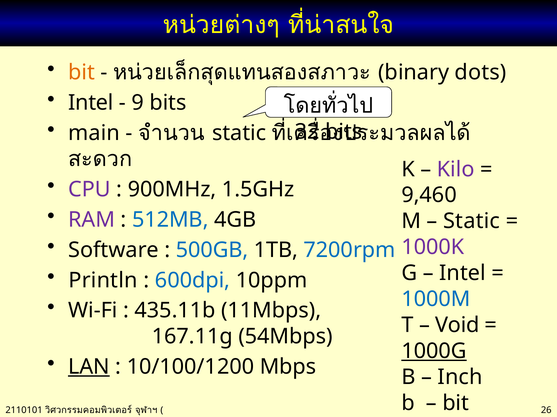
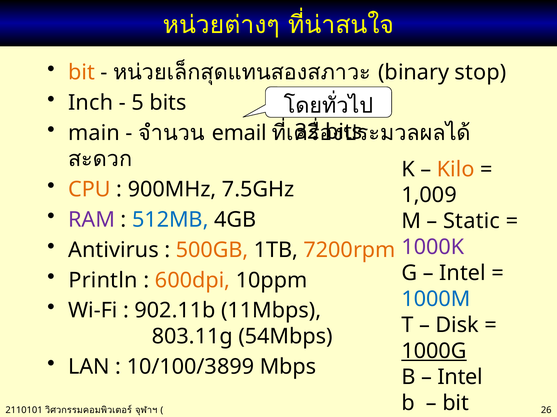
binary dots: dots -> stop (481, 73)
Intel: Intel -> Inch (91, 103)
9: 9 -> 5 (138, 103)
static: static -> email (239, 133)
Kilo colour: purple -> orange (456, 170)
CPU colour: purple -> orange (89, 190)
1.5GHz: 1.5GHz -> 7.5GHz (258, 190)
9,460: 9,460 -> 1,009 (429, 196)
Software: Software -> Antivirus (113, 250)
500GB colour: blue -> orange (212, 250)
7200rpm colour: blue -> orange (350, 250)
600dpi colour: blue -> orange (193, 281)
435.11b: 435.11b -> 902.11b (175, 311)
Void: Void -> Disk (457, 326)
167.11g: 167.11g -> 803.11g (192, 337)
LAN underline: present -> none (89, 367)
10/100/1200: 10/100/1200 -> 10/100/3899 (190, 367)
Inch: Inch -> Intel (460, 378)
